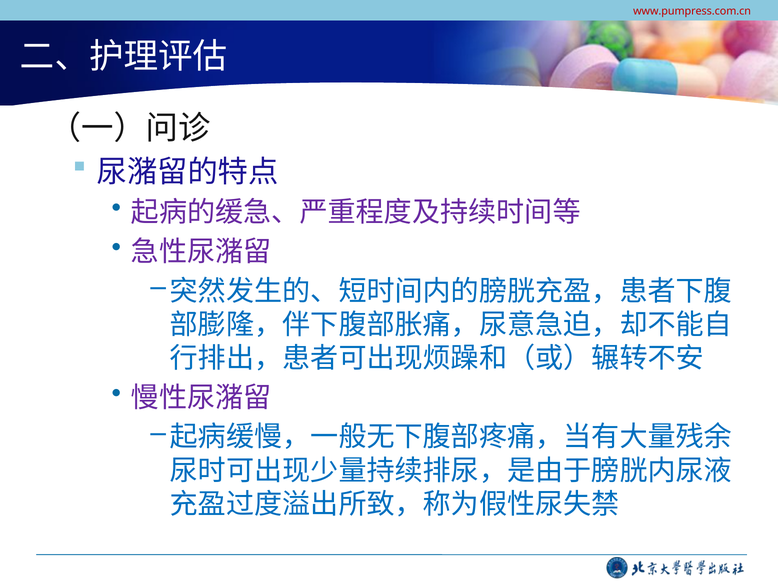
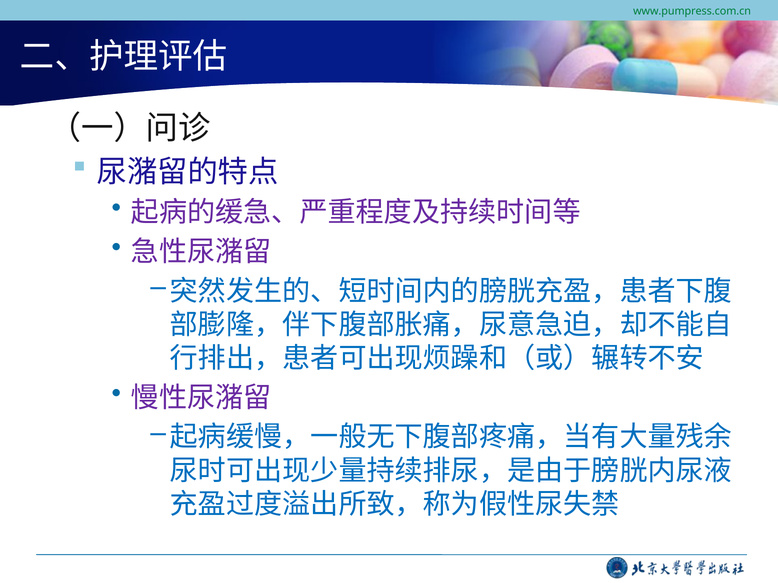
www.pumpress.com.cn colour: red -> green (692, 11)
